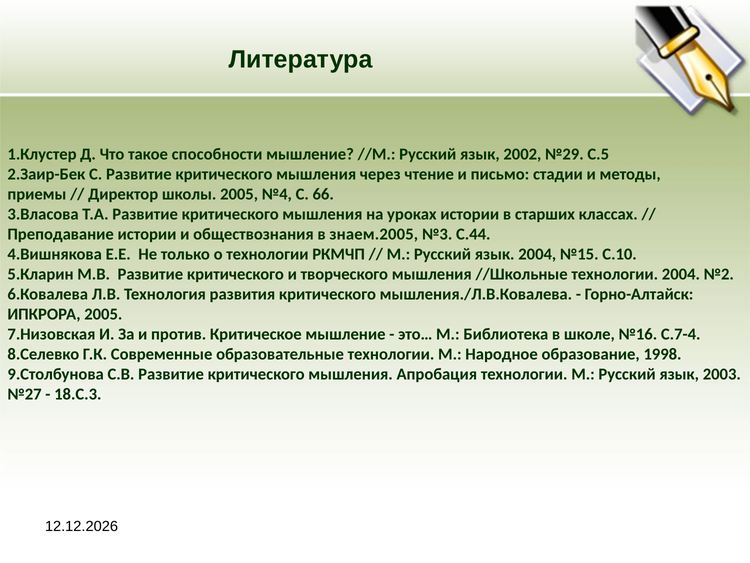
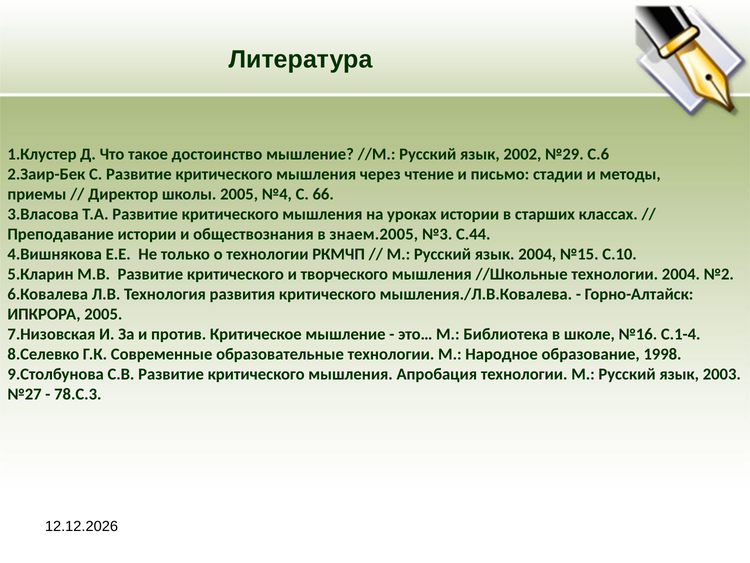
способности: способности -> достоинство (217, 154)
С.5: С.5 -> С.6 (598, 154)
С.7-4: С.7-4 -> С.1-4 (681, 334)
18.С.3: 18.С.3 -> 78.С.3 (78, 394)
